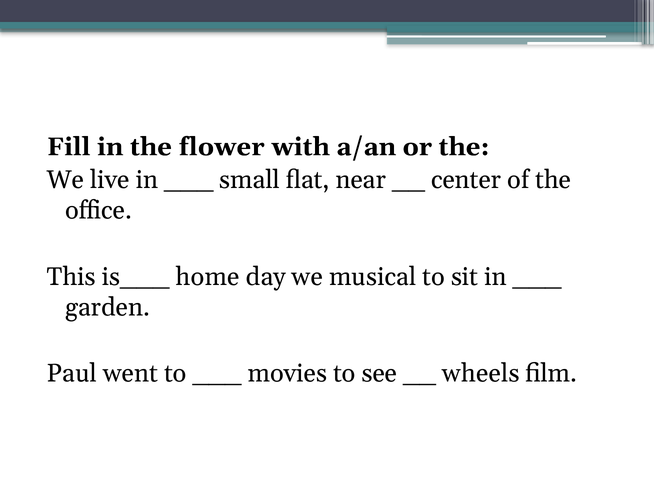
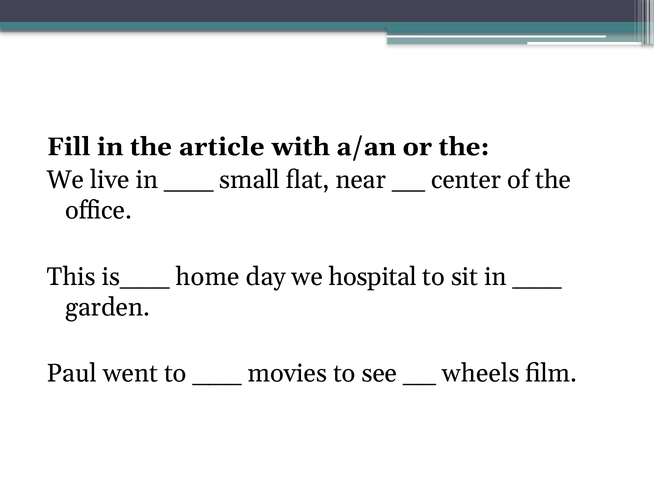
flower: flower -> article (222, 147)
musical: musical -> hospital (373, 277)
